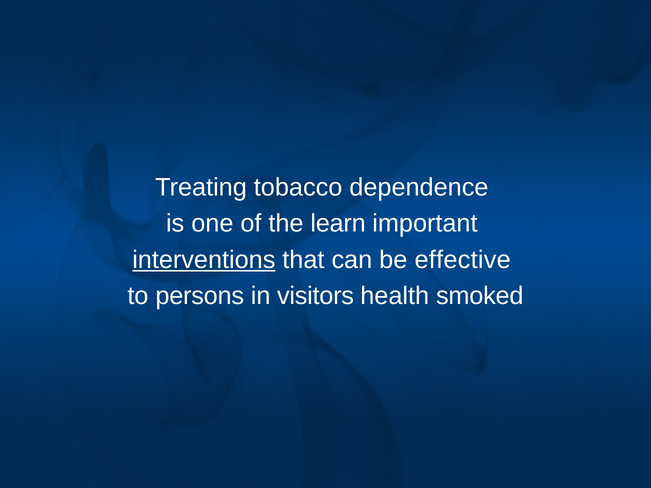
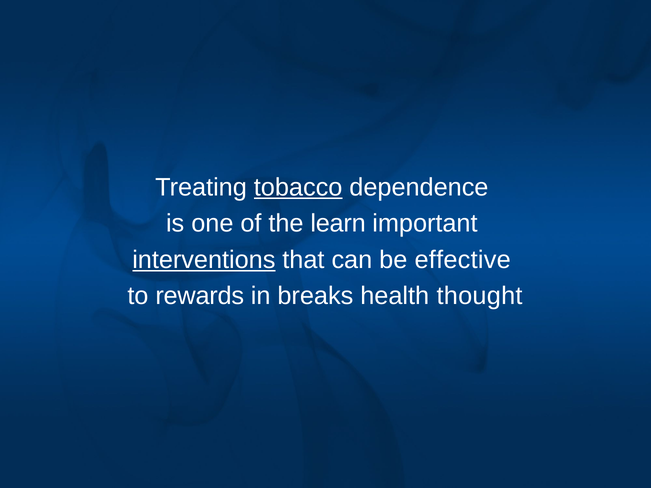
tobacco underline: none -> present (298, 188)
persons: persons -> rewards (200, 296)
visitors: visitors -> breaks (315, 296)
smoked: smoked -> thought (480, 296)
